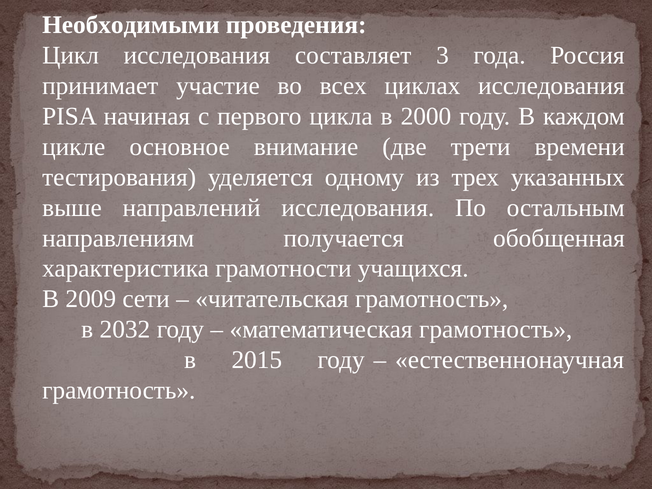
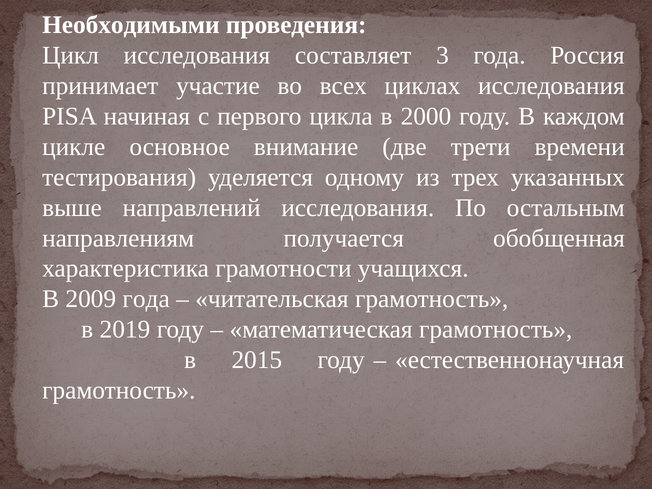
2009 сети: сети -> года (146, 299)
2032: 2032 -> 2019 (125, 329)
